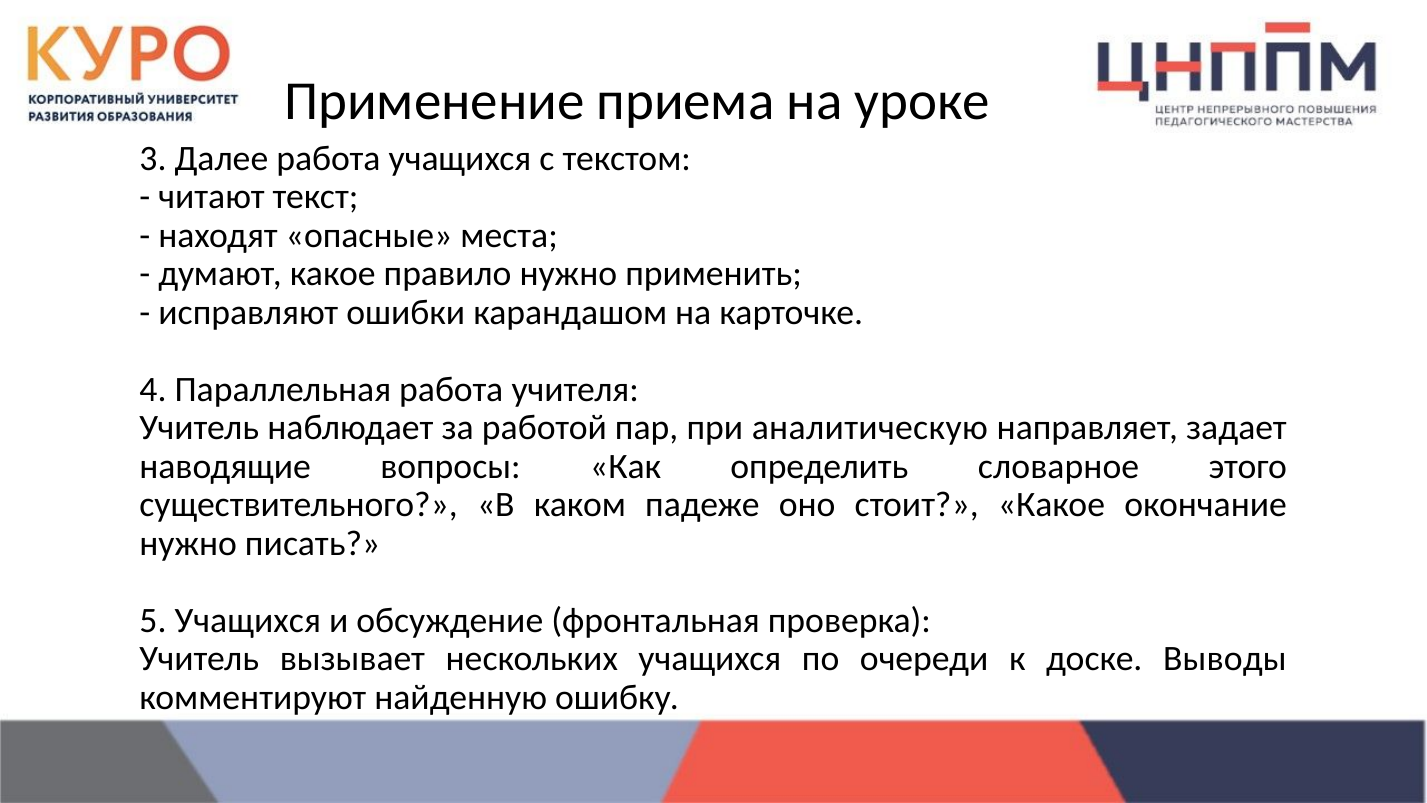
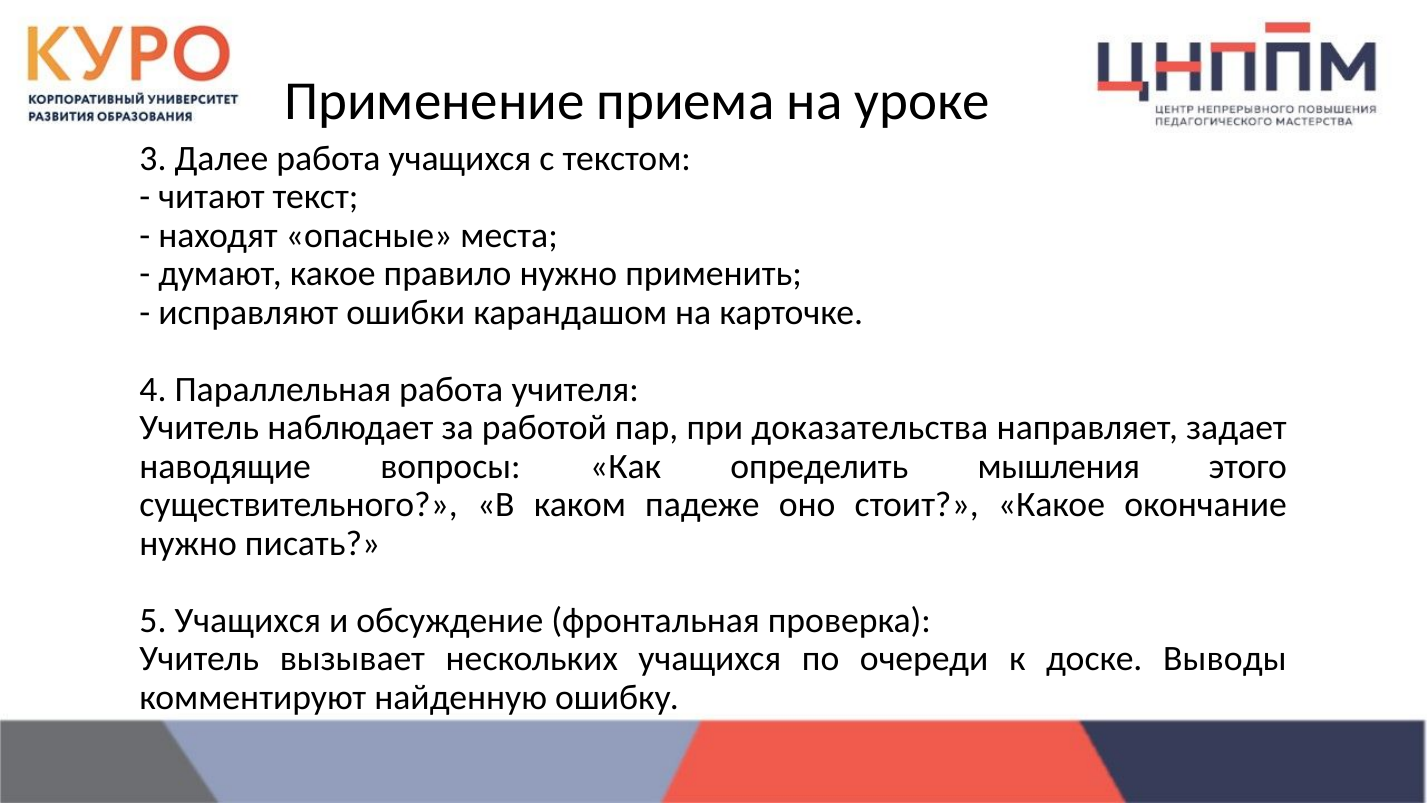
аналитическую: аналитическую -> доказательства (870, 428)
словарное: словарное -> мышления (1059, 466)
